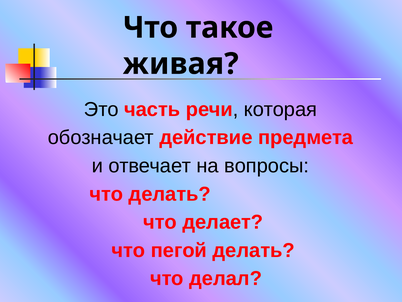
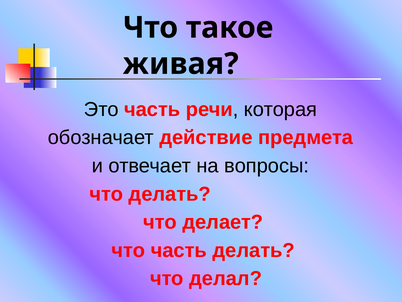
что пегой: пегой -> часть (179, 250)
